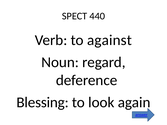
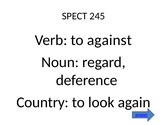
440: 440 -> 245 (97, 16)
Blessing: Blessing -> Country (43, 103)
